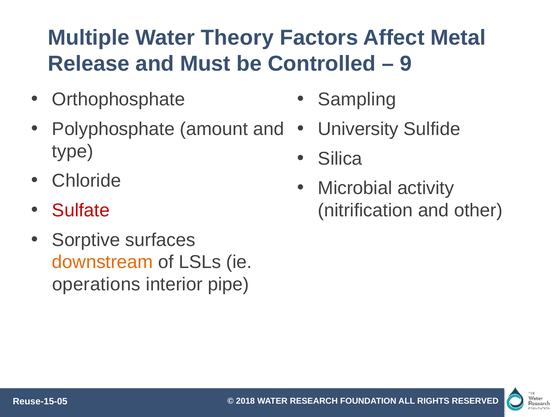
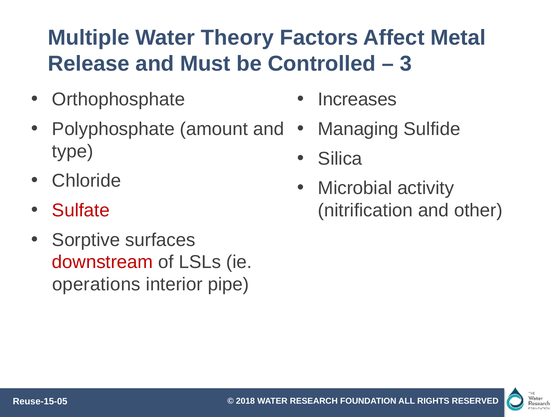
9: 9 -> 3 (406, 64)
Sampling: Sampling -> Increases (357, 100)
University: University -> Managing (358, 129)
downstream colour: orange -> red (103, 263)
